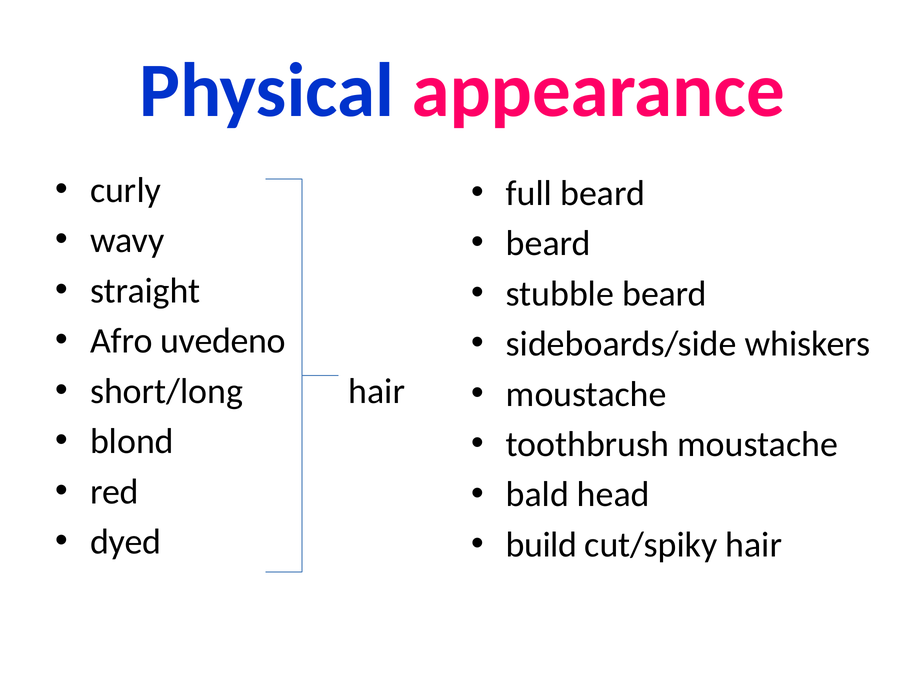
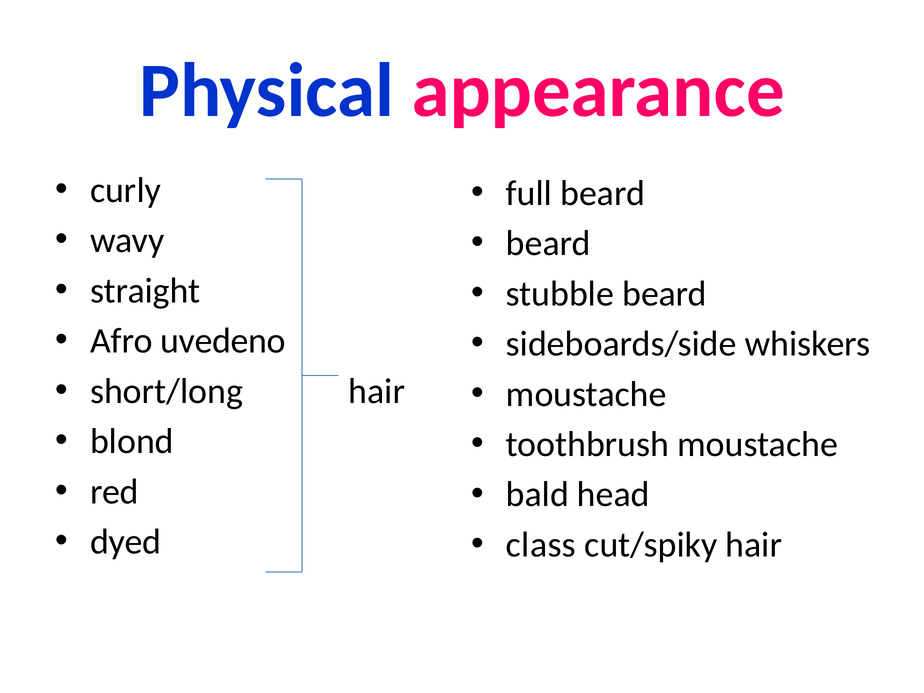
build: build -> class (541, 545)
